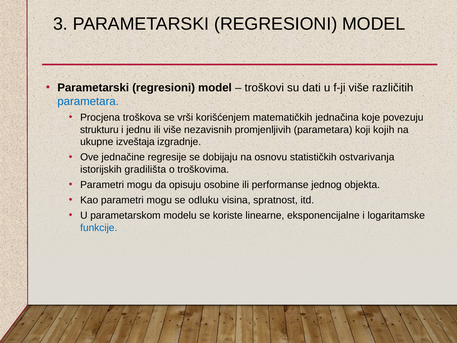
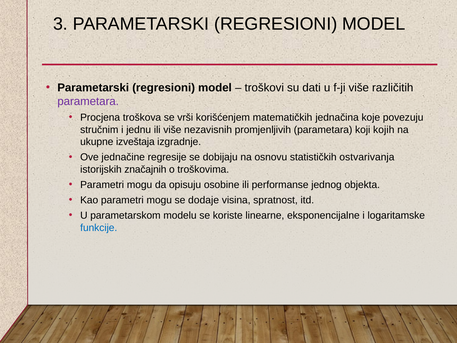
parametara colour: blue -> purple (88, 101)
strukturu: strukturu -> stručnim (99, 130)
gradilišta: gradilišta -> značajnih (145, 169)
odluku: odluku -> dodaje (204, 200)
